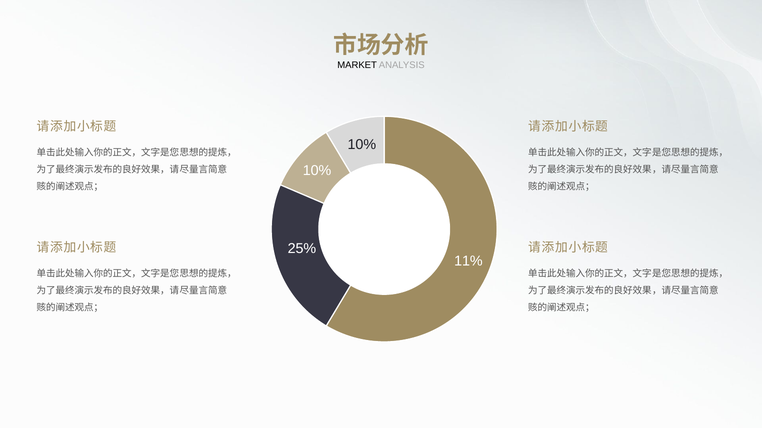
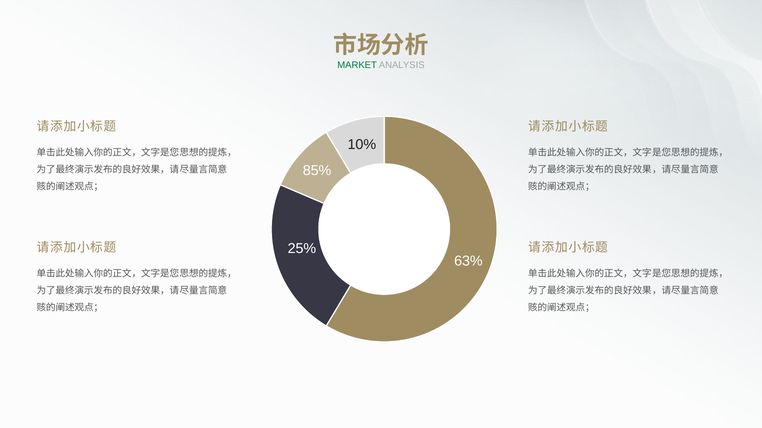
MARKET colour: black -> green (357, 65)
10%: 10% -> 85% (317, 171)
11%: 11% -> 63% (468, 261)
